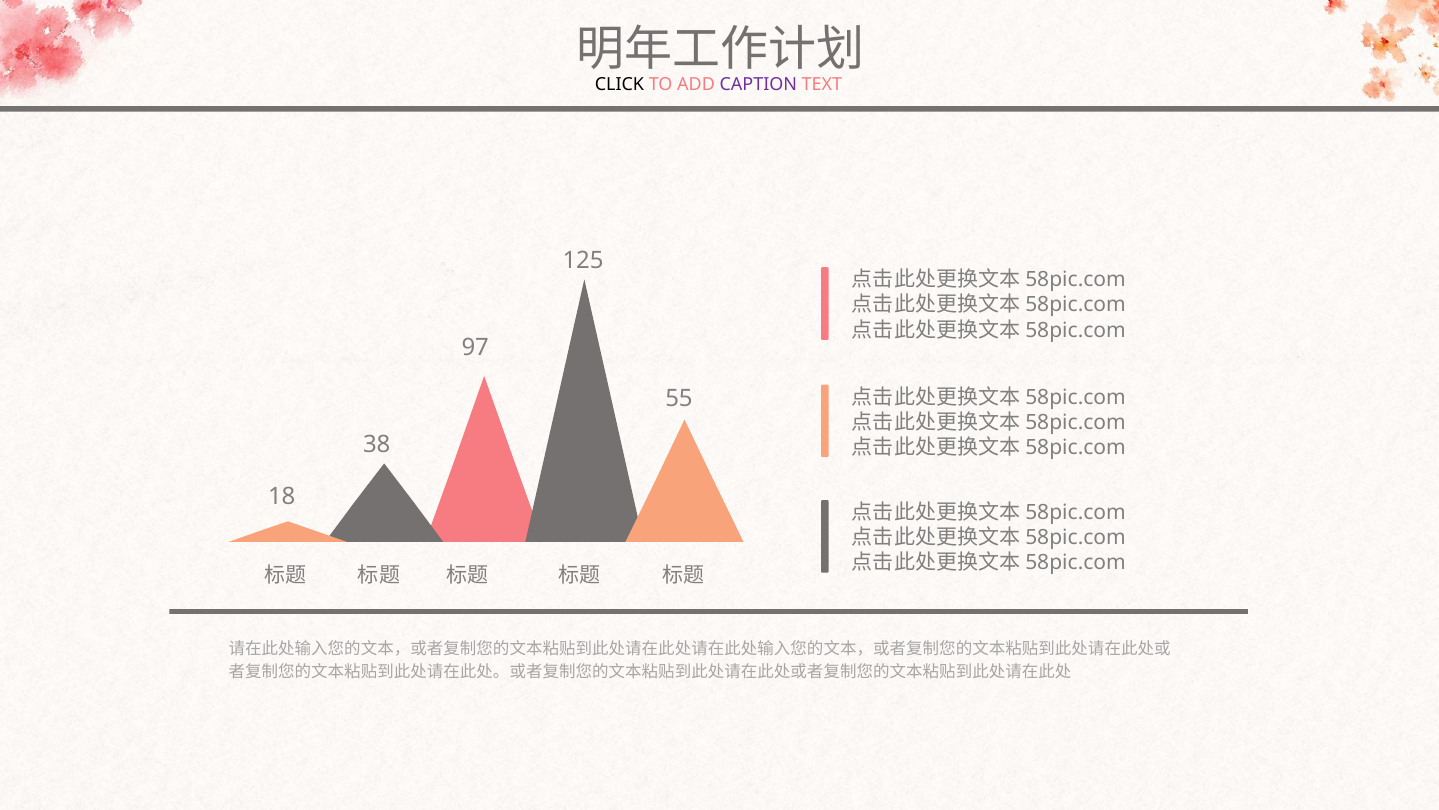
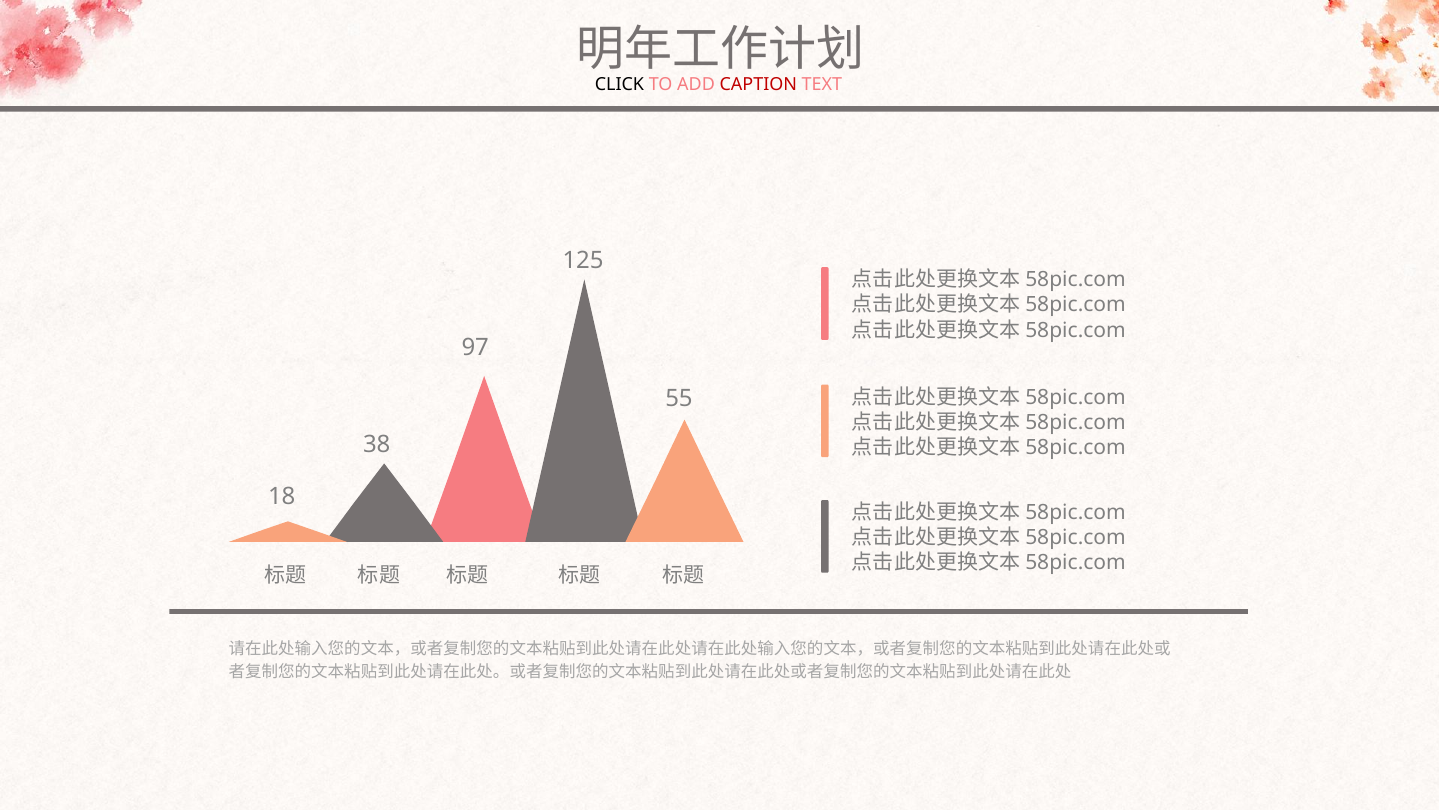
CAPTION colour: purple -> red (758, 85)
